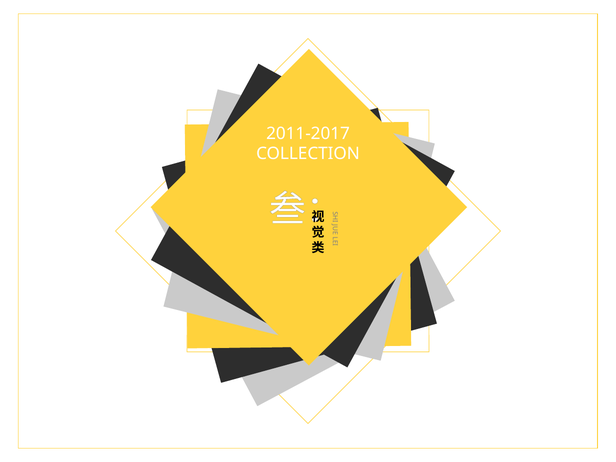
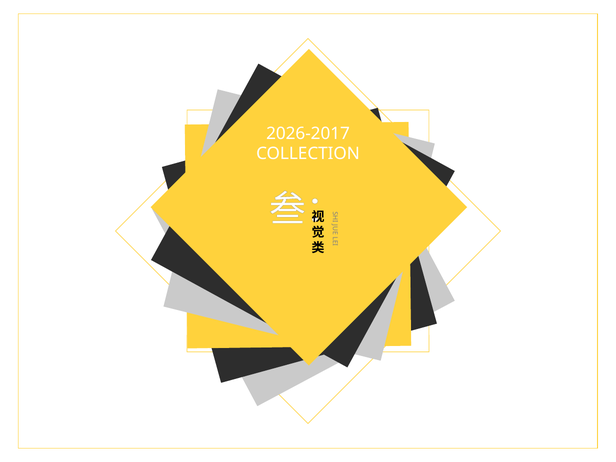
2011-2017: 2011-2017 -> 2026-2017 (308, 133)
